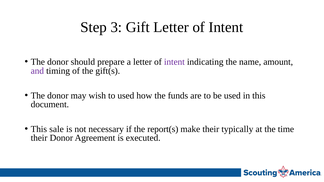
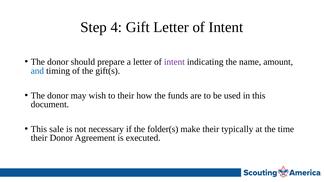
3: 3 -> 4 (116, 27)
and colour: purple -> blue (37, 71)
to used: used -> their (126, 96)
report(s: report(s -> folder(s (163, 129)
